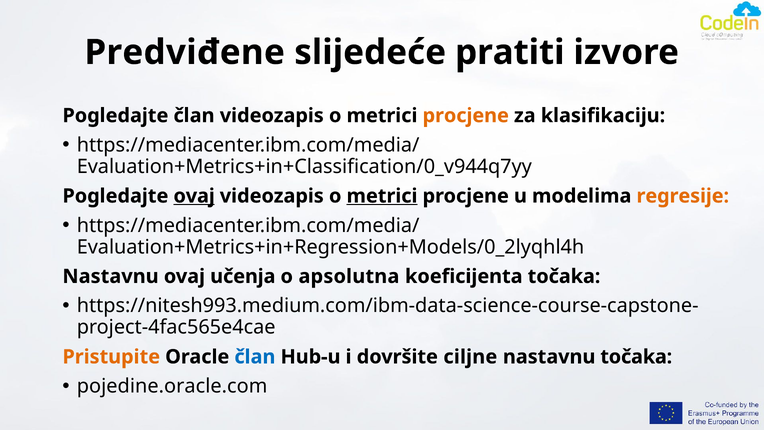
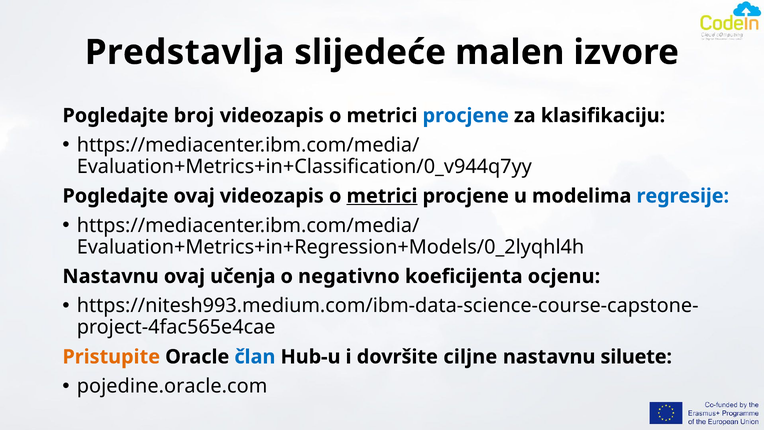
Predviđene: Predviđene -> Predstavlja (185, 52)
pratiti: pratiti -> malen (510, 52)
Pogledajte član: član -> broj (194, 116)
procjene colour: orange -> blue (466, 116)
ovaj underline: present -> none (194, 196)
regresije colour: orange -> blue (683, 196)
apsolutna: apsolutna -> negativno (349, 276)
koeficijenta točaka: točaka -> ocjenu (564, 276)
nastavnu točaka: točaka -> siluete (636, 357)
